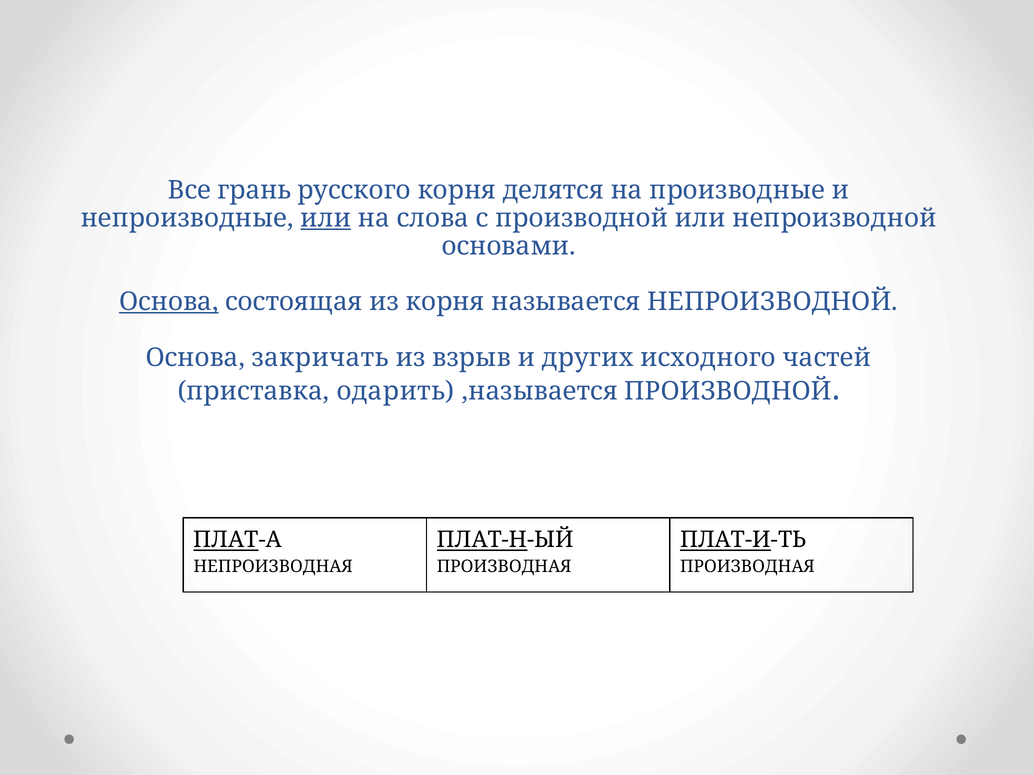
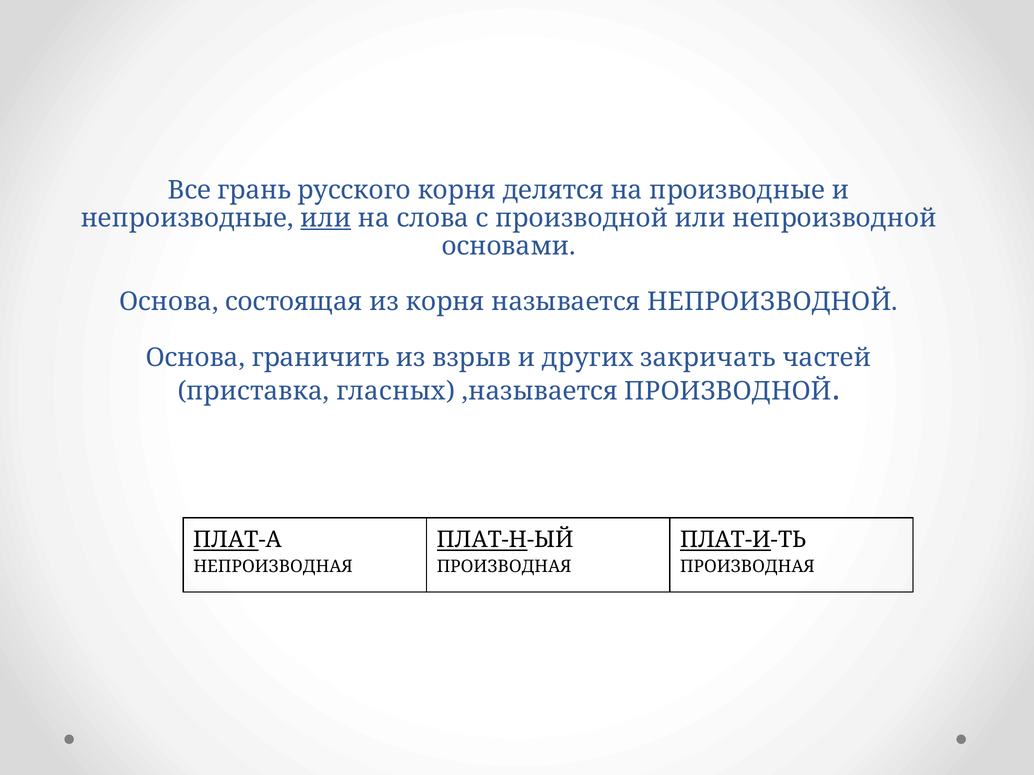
Основа underline: present -> none (169, 302)
закричать: закричать -> граничить (321, 358)
исходного: исходного -> закричать (708, 358)
одарить: одарить -> гласных (396, 392)
